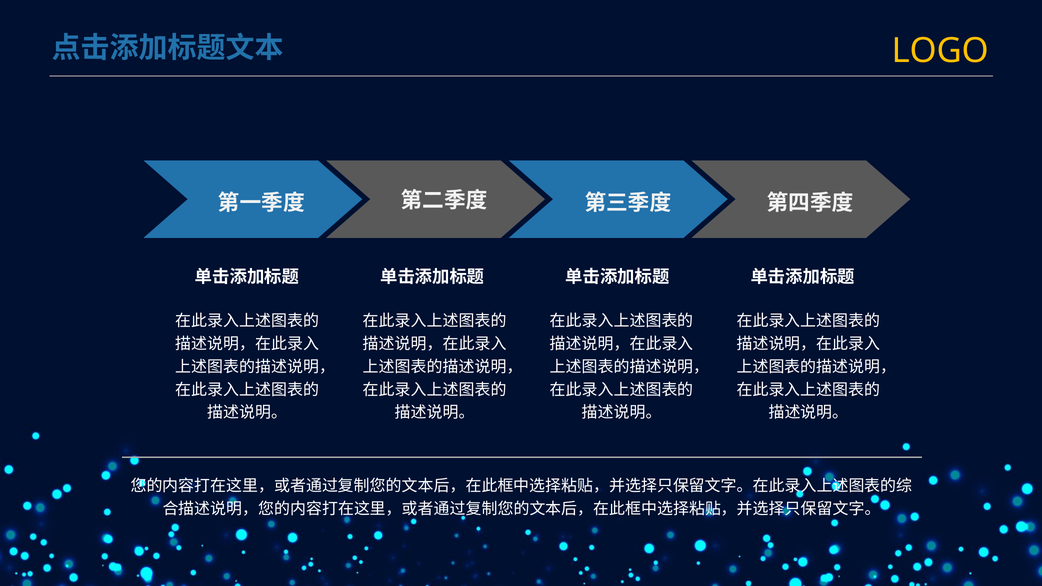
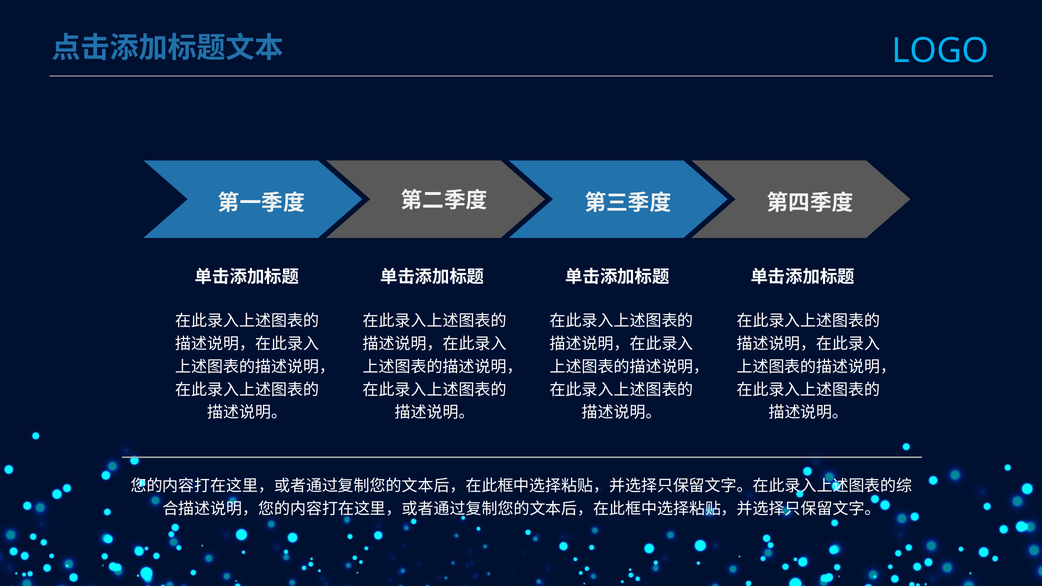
LOGO colour: yellow -> light blue (940, 51)
